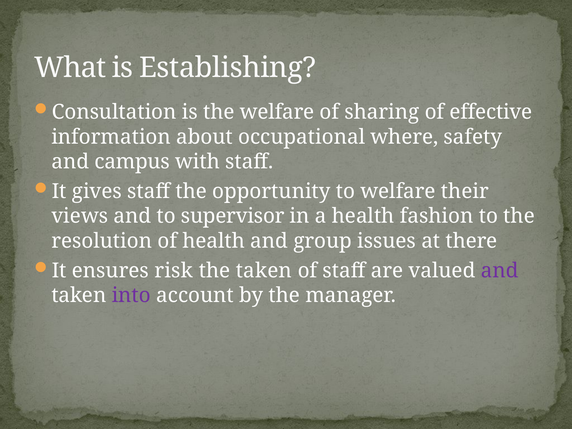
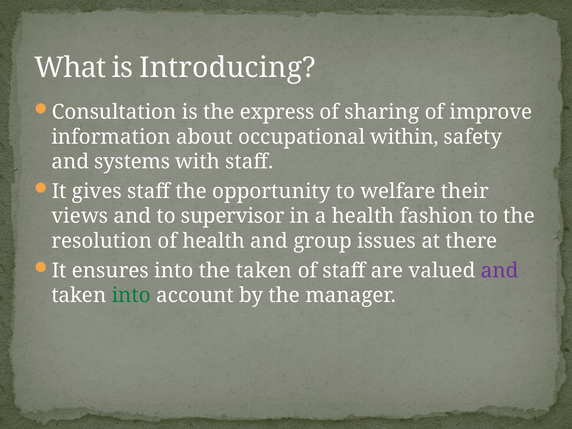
Establishing: Establishing -> Introducing (227, 68)
the welfare: welfare -> express (277, 112)
effective: effective -> improve (491, 112)
where: where -> within (404, 137)
campus: campus -> systems (132, 162)
ensures risk: risk -> into (174, 271)
into colour: purple -> green (131, 295)
